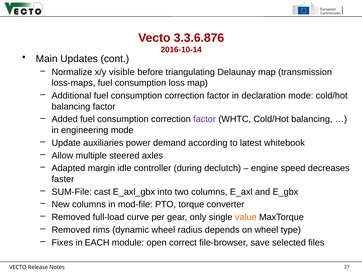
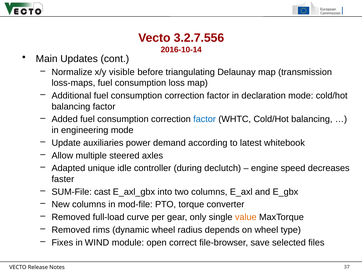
3.3.6.876: 3.3.6.876 -> 3.2.7.556 (199, 38)
factor colour: purple -> blue (205, 119)
margin: margin -> unique (101, 168)
EACH: EACH -> WIND (97, 242)
